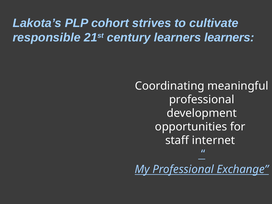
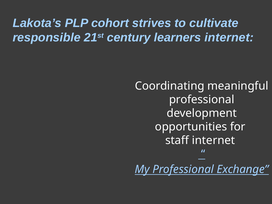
learners learners: learners -> internet (229, 38)
